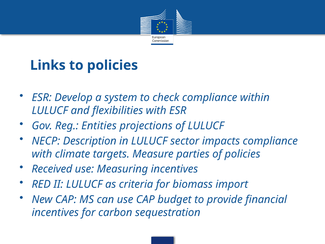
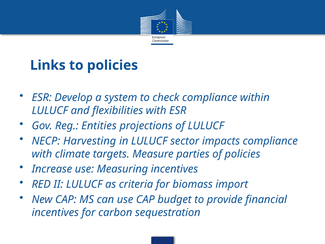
Description: Description -> Harvesting (90, 141)
Received: Received -> Increase (52, 169)
